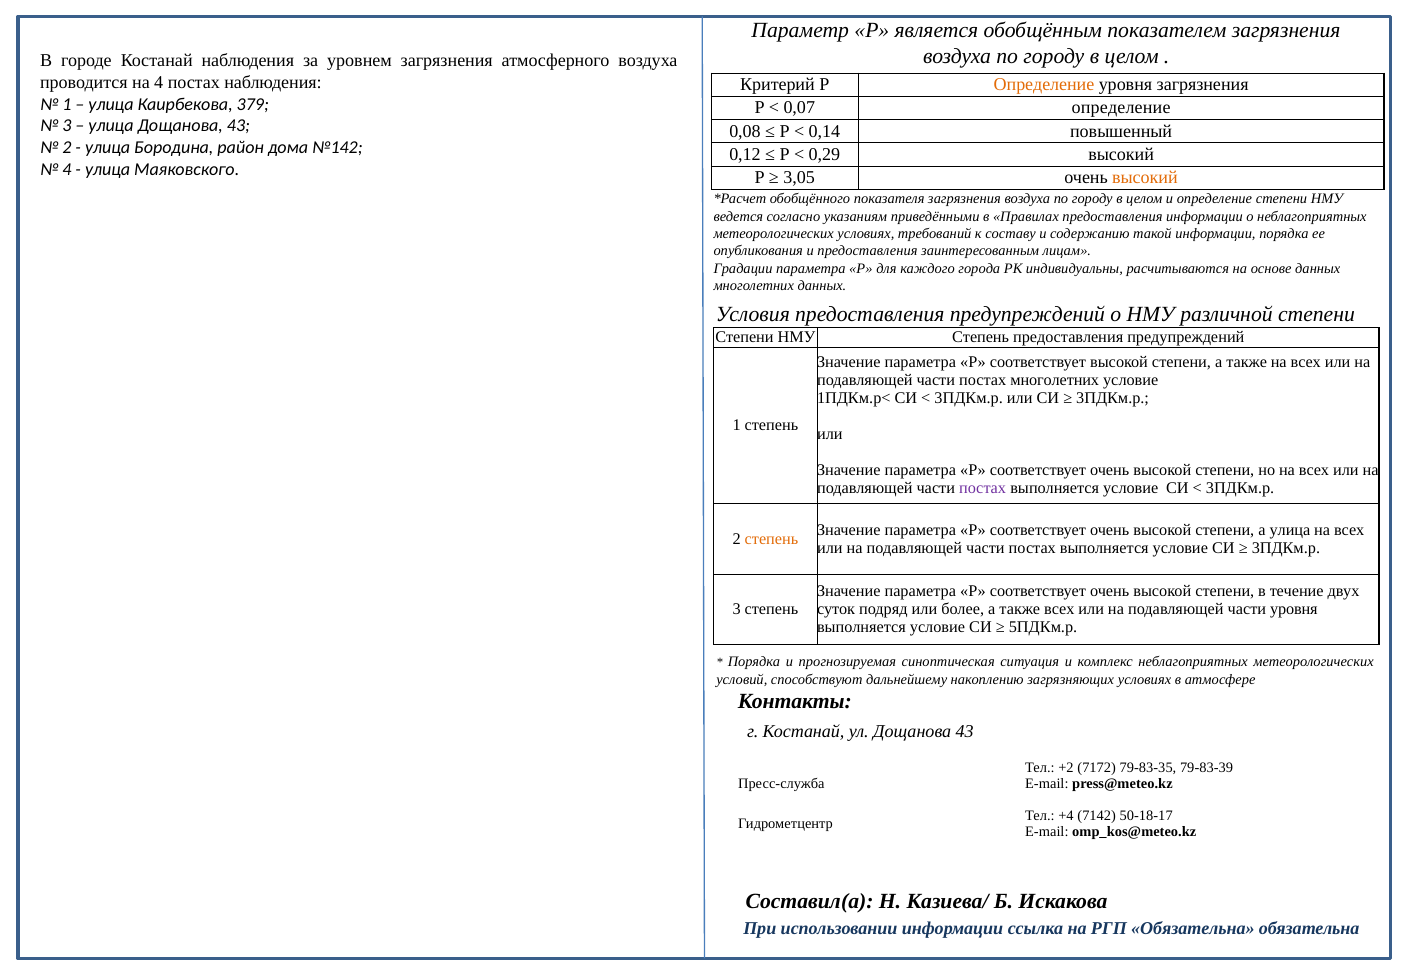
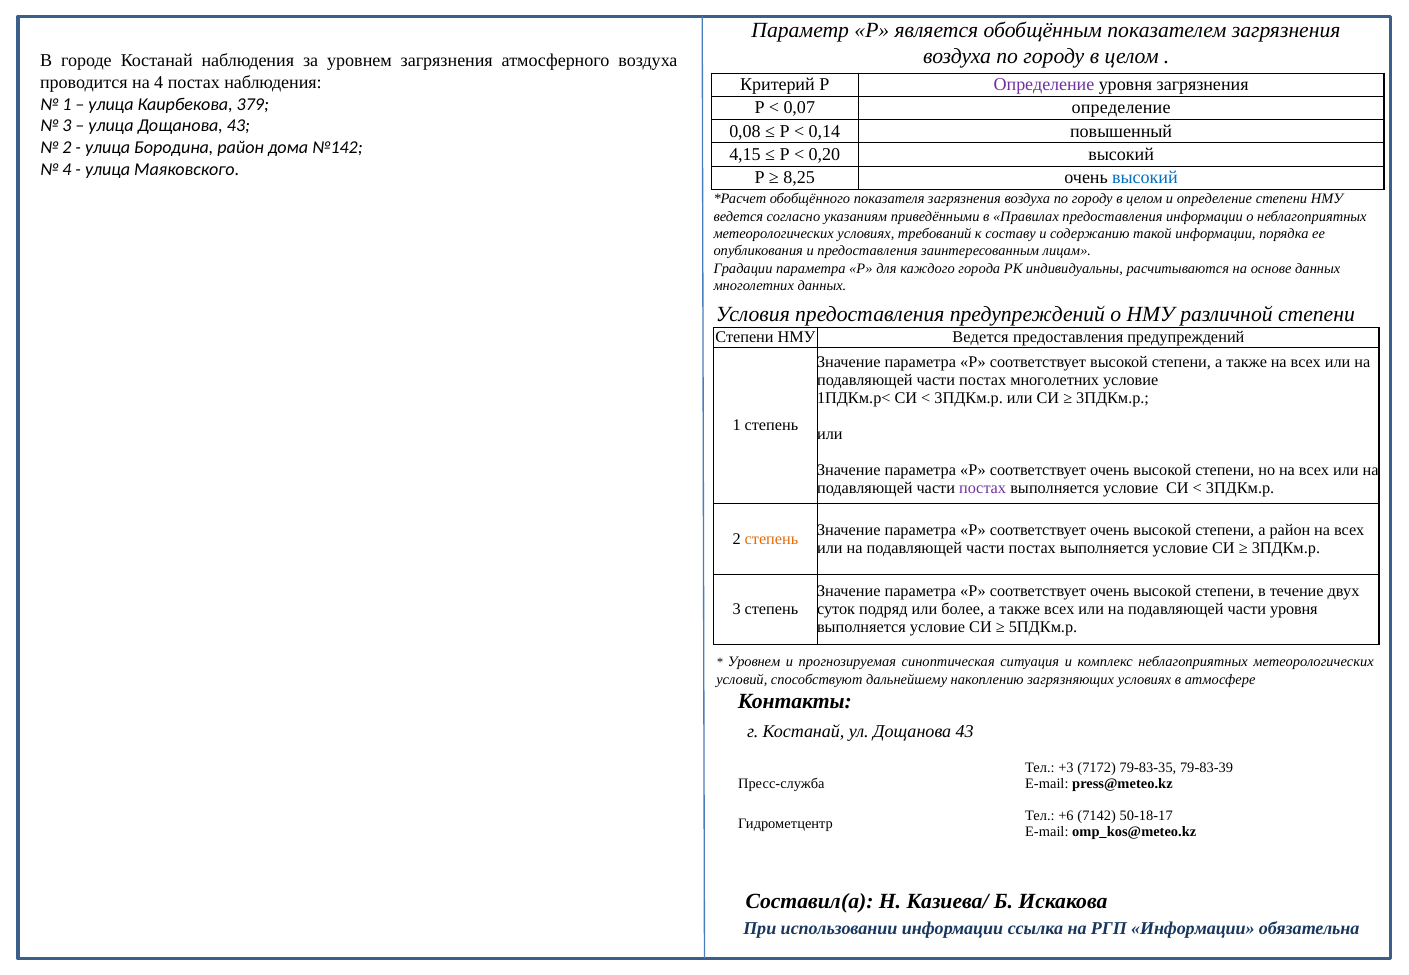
Определение colour: orange -> purple (1044, 85)
0,12: 0,12 -> 4,15 (745, 154)
0,29: 0,29 -> 0,20 (824, 154)
3,05: 3,05 -> 8,25 (799, 178)
высокий colour: orange -> blue (1145, 178)
Степень: Степень -> Ведется (980, 338)
а улица: улица -> район (1290, 530)
Порядка: Порядка -> Уровнем (754, 662)
+2: +2 -> +3 (1066, 768)
+4: +4 -> +6 (1066, 816)
РГП Обязательна: Обязательна -> Информации (1193, 929)
